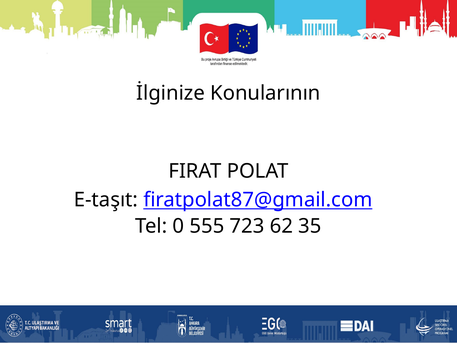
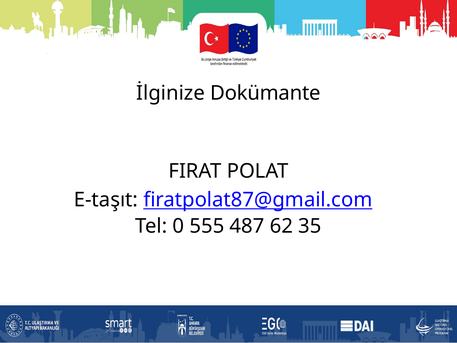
Konularının: Konularının -> Dokümante (265, 93)
723: 723 -> 487 (247, 226)
